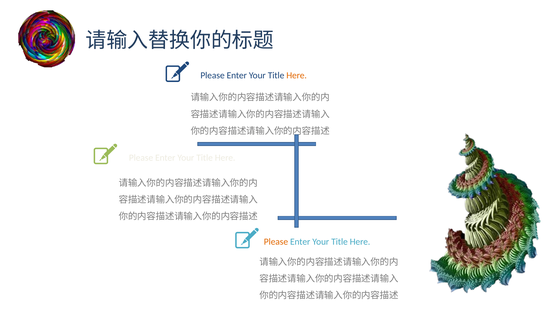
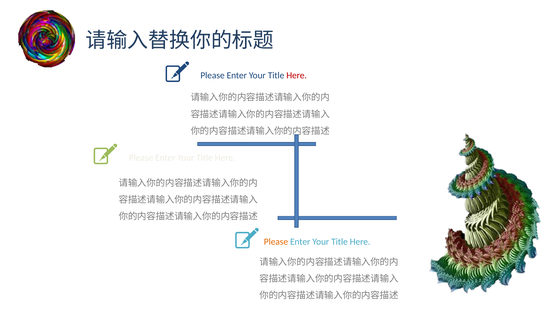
Here colour: orange -> red (297, 75)
